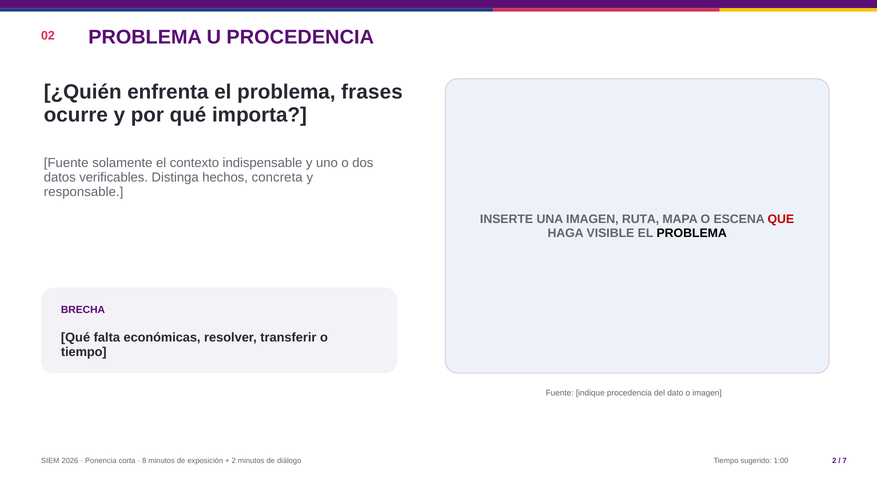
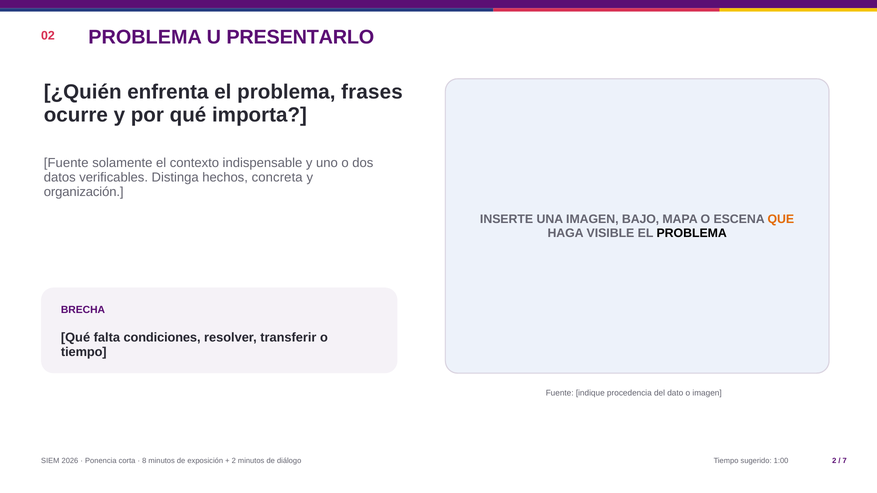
U PROCEDENCIA: PROCEDENCIA -> PRESENTARLO (300, 37)
responsable: responsable -> organización (84, 192)
RUTA: RUTA -> BAJO (641, 219)
QUE colour: red -> orange (781, 219)
económicas: económicas -> condiciones (162, 338)
